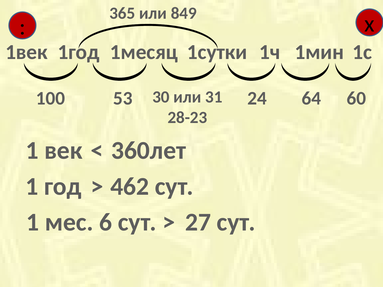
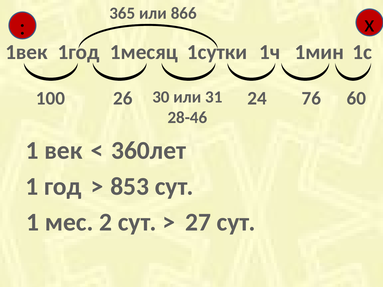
849: 849 -> 866 (184, 13)
53: 53 -> 26 (123, 99)
64: 64 -> 76 (311, 99)
28-23: 28-23 -> 28-46 (187, 118)
462: 462 -> 853 (130, 187)
6: 6 -> 2 (106, 222)
